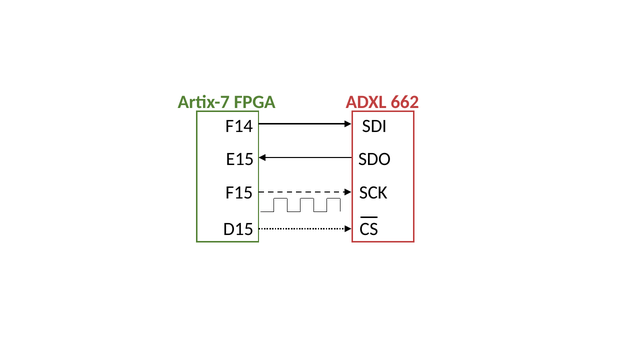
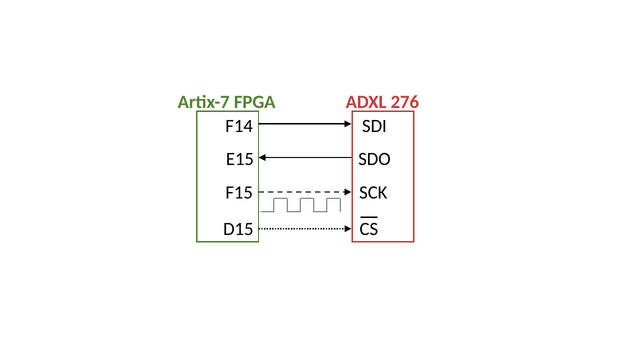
662: 662 -> 276 (405, 102)
